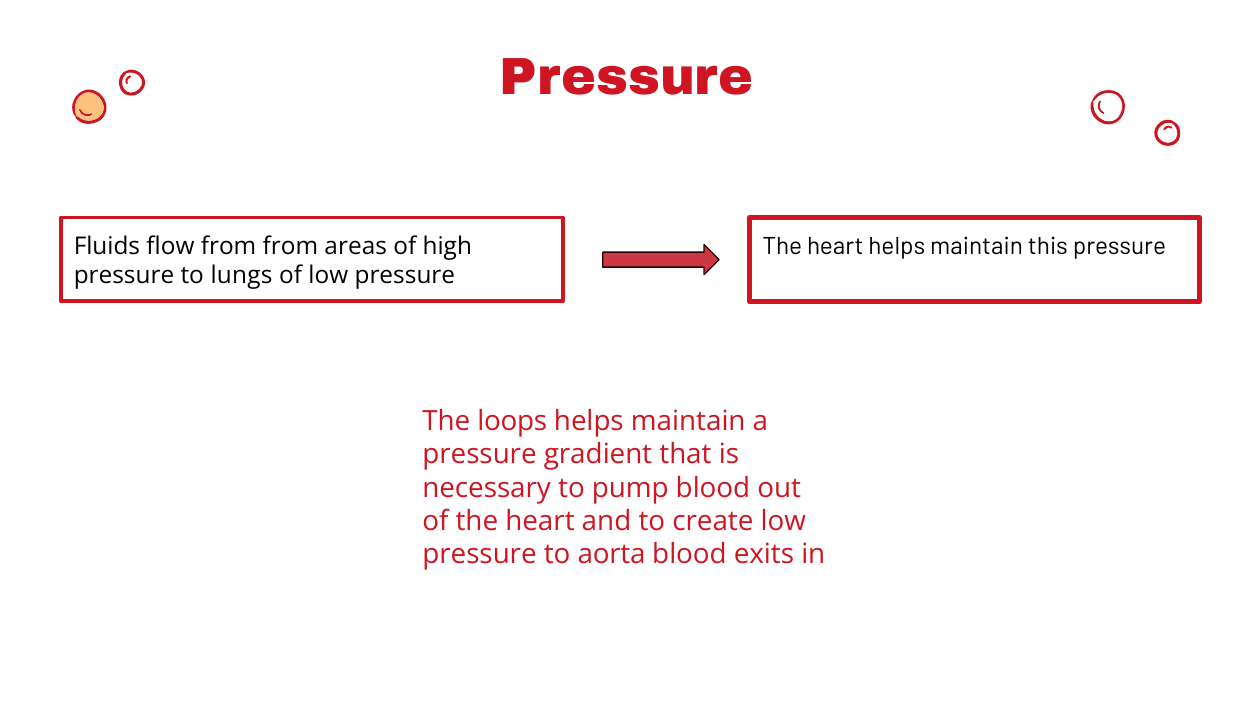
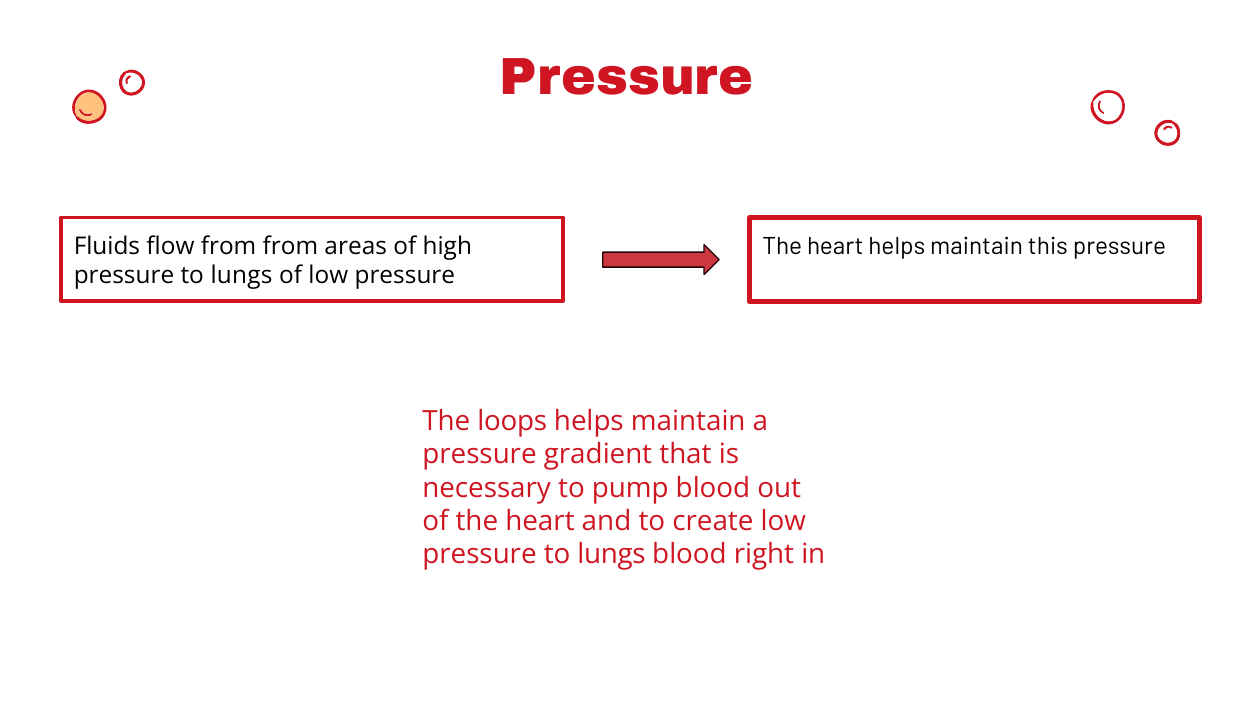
aorta: aorta -> lungs (612, 555)
exits: exits -> right (764, 555)
